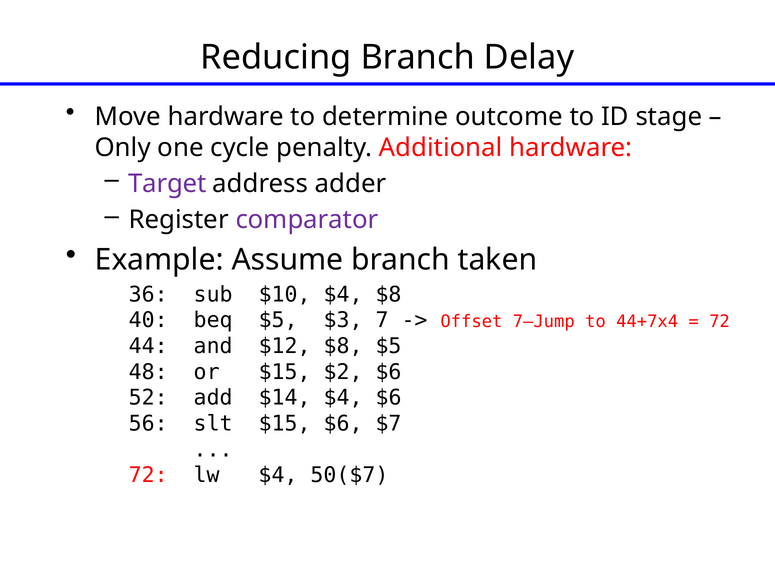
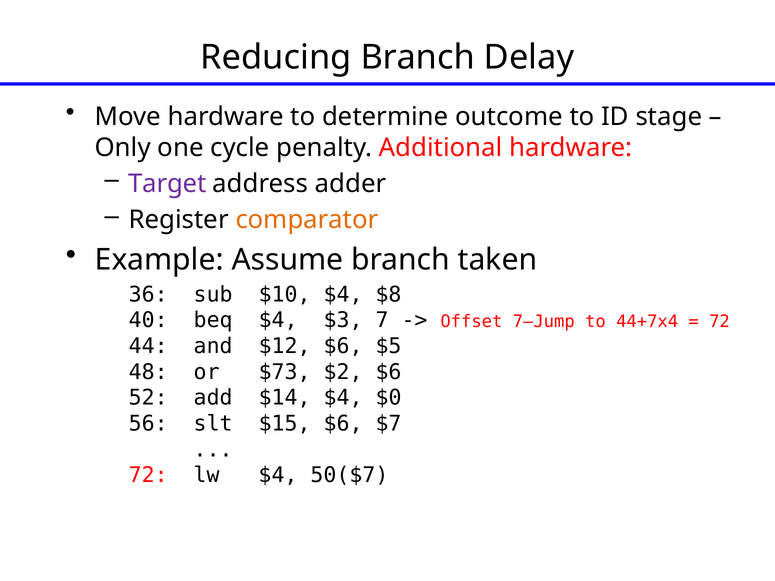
comparator colour: purple -> orange (307, 220)
beq $5: $5 -> $4 (278, 320)
$12 $8: $8 -> $6 (343, 346)
or $15: $15 -> $73 (285, 372)
$4 $6: $6 -> $0 (389, 398)
